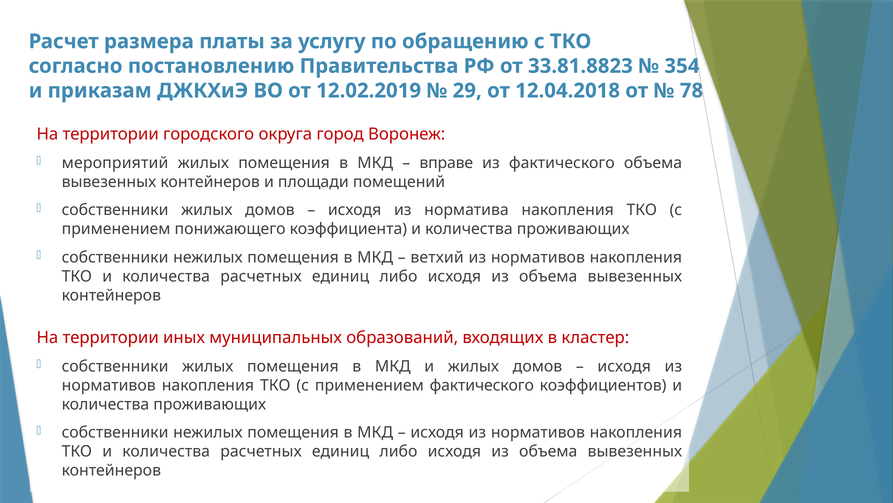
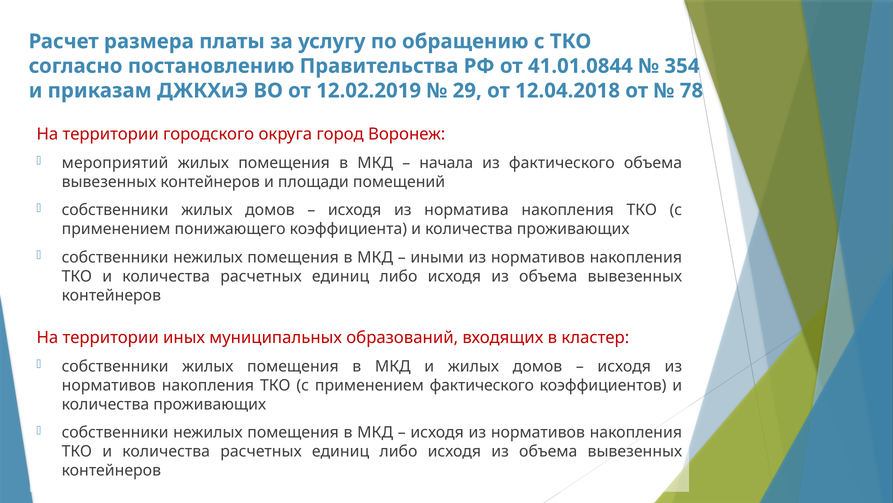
33.81.8823: 33.81.8823 -> 41.01.0844 (580, 66)
вправе: вправе -> начала (446, 163)
ветхий: ветхий -> иными (437, 257)
